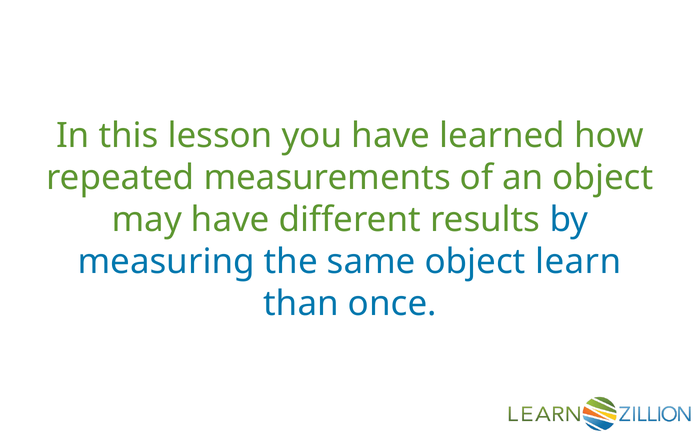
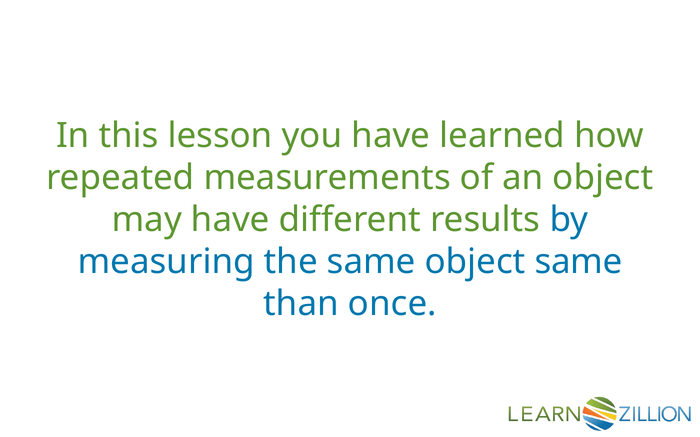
object learn: learn -> same (579, 262)
